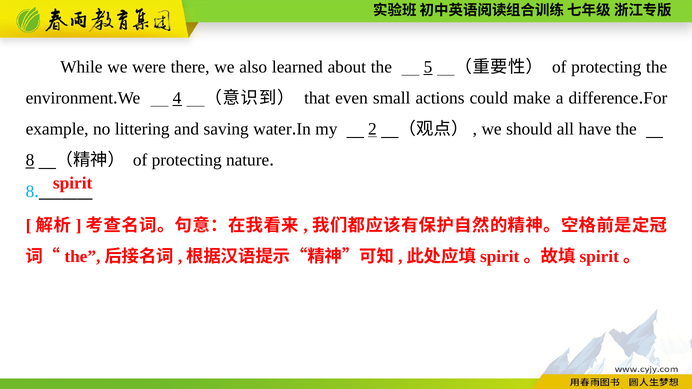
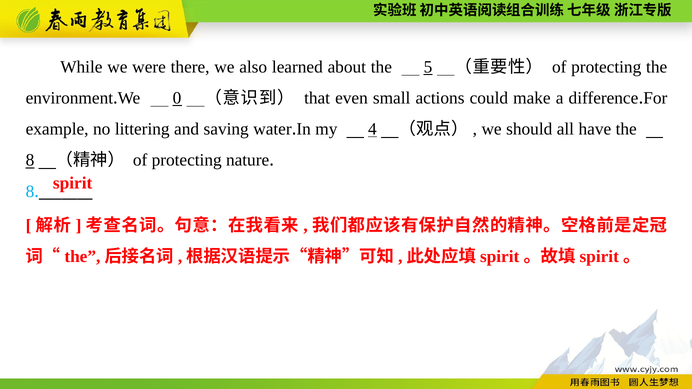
4: 4 -> 0 (177, 98)
2: 2 -> 4 (372, 129)
